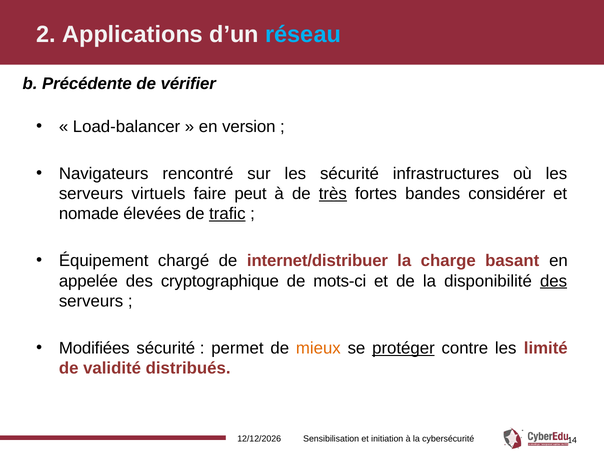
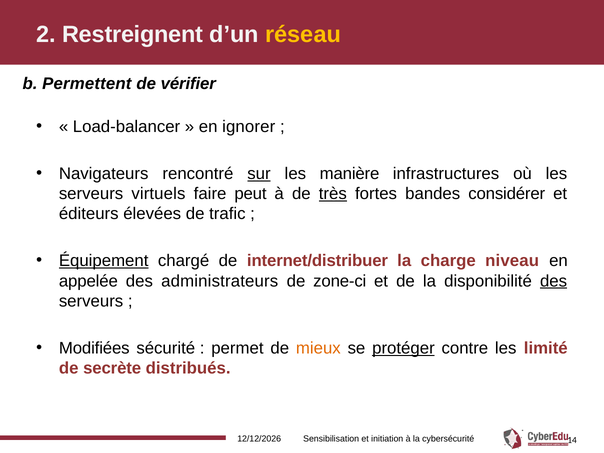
Applications: Applications -> Restreignent (133, 34)
réseau colour: light blue -> yellow (303, 34)
Précédente: Précédente -> Permettent (87, 84)
version: version -> ignorer (249, 127)
sur underline: none -> present (259, 174)
les sécurité: sécurité -> manière (350, 174)
nomade: nomade -> éditeurs (89, 214)
trafic underline: present -> none (227, 214)
Équipement underline: none -> present (104, 261)
basant: basant -> niveau (512, 261)
cryptographique: cryptographique -> administrateurs (220, 281)
mots-ci: mots-ci -> zone-ci (340, 281)
validité: validité -> secrète (112, 368)
